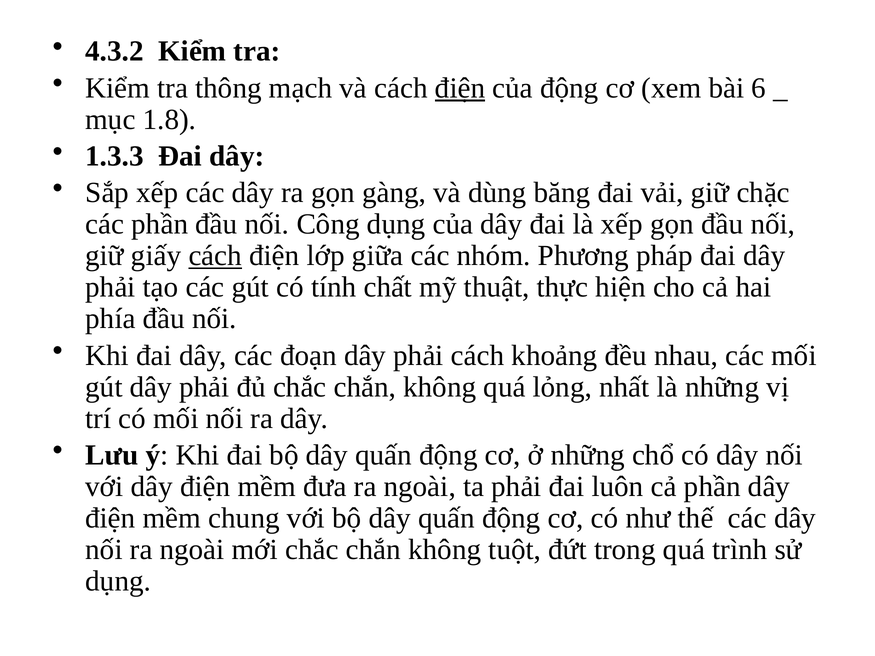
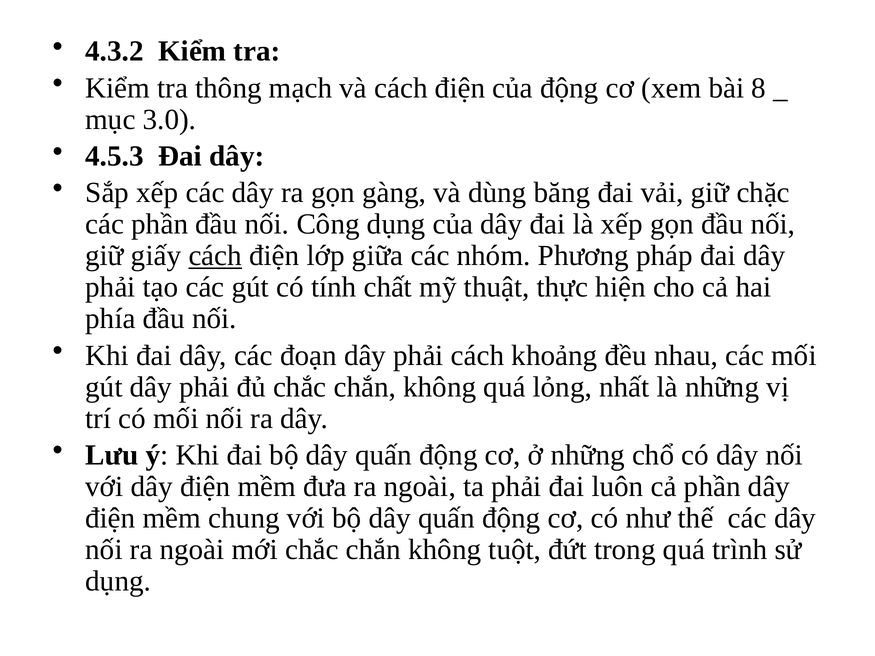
điện underline: present -> none (460, 88)
6: 6 -> 8 (759, 88)
1.8: 1.8 -> 3.0 (169, 119)
1.3.3: 1.3.3 -> 4.5.3 (115, 156)
